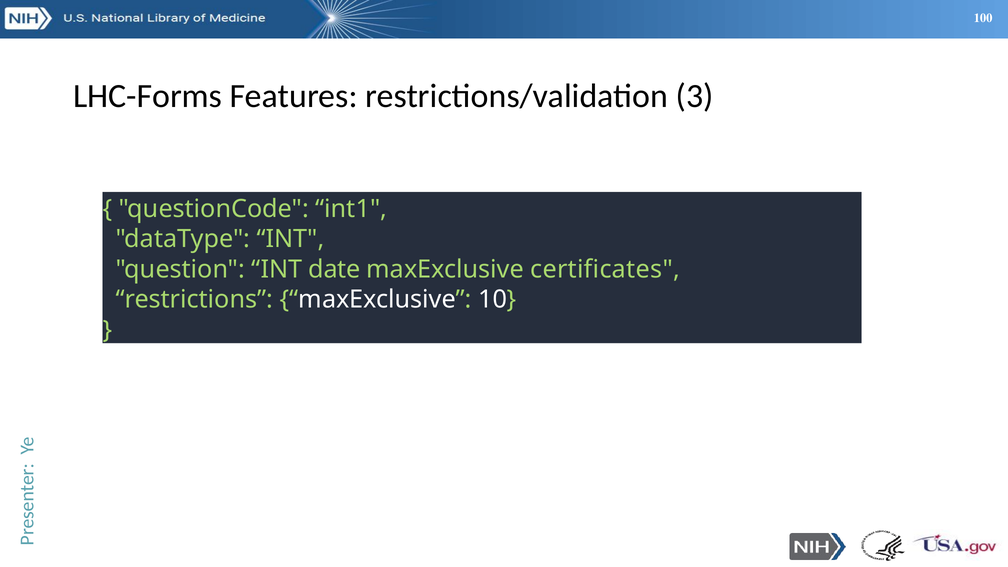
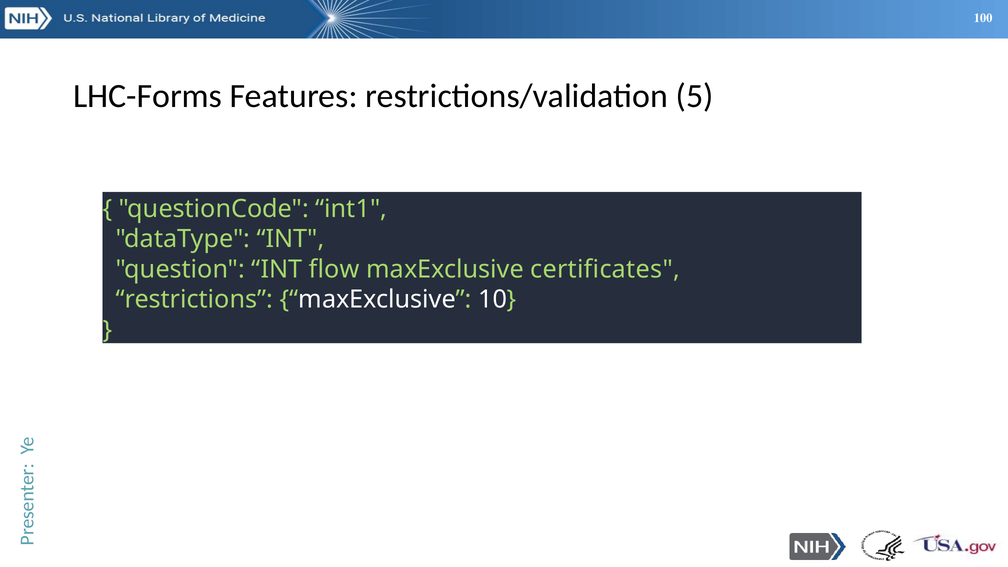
3: 3 -> 5 (695, 96)
date: date -> flow (334, 269)
